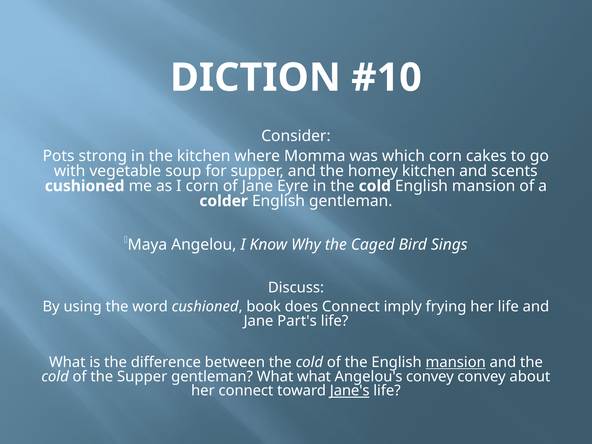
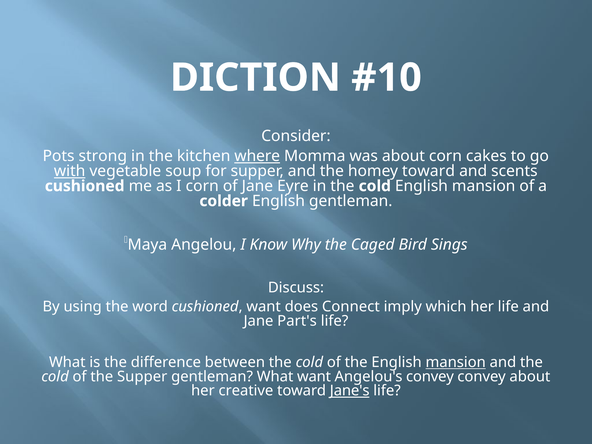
where underline: none -> present (257, 156)
was which: which -> about (403, 156)
with underline: none -> present (70, 171)
homey kitchen: kitchen -> toward (429, 171)
cushioned book: book -> want (264, 307)
frying: frying -> which (446, 307)
What what: what -> want (314, 376)
her connect: connect -> creative (246, 391)
